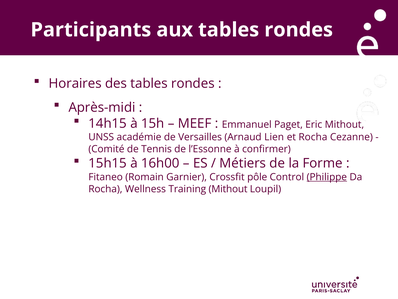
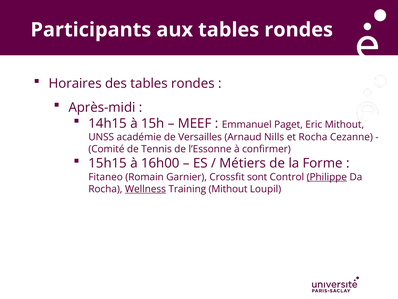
Lien: Lien -> Nills (274, 137)
pôle: pôle -> sont (257, 177)
Wellness underline: none -> present (145, 189)
